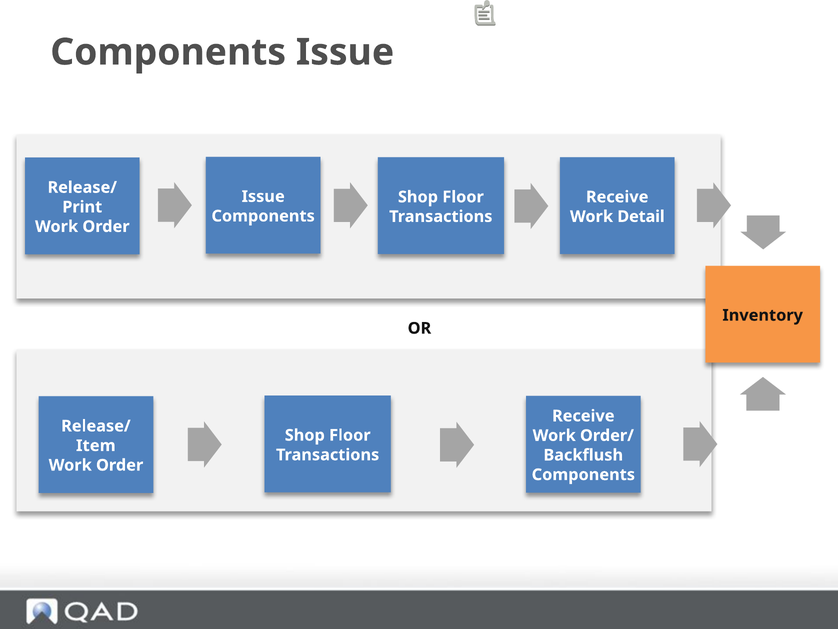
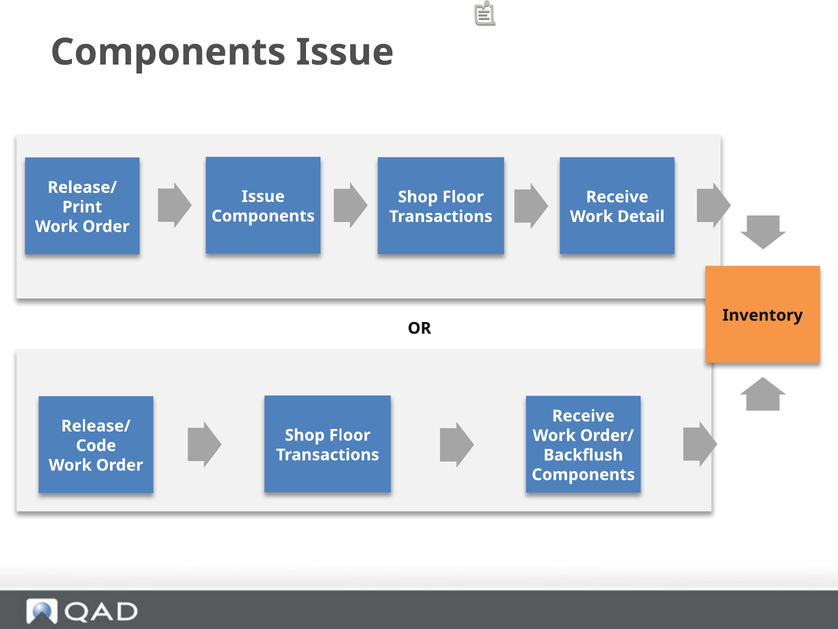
Item: Item -> Code (96, 445)
